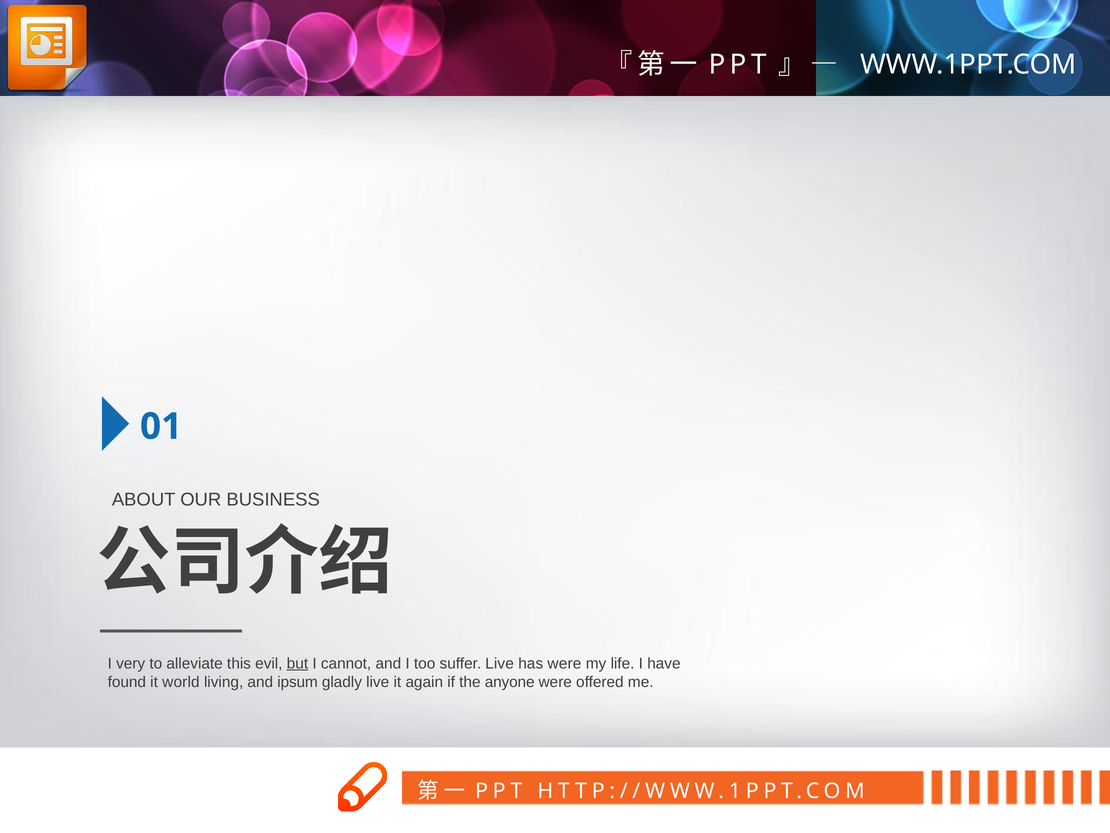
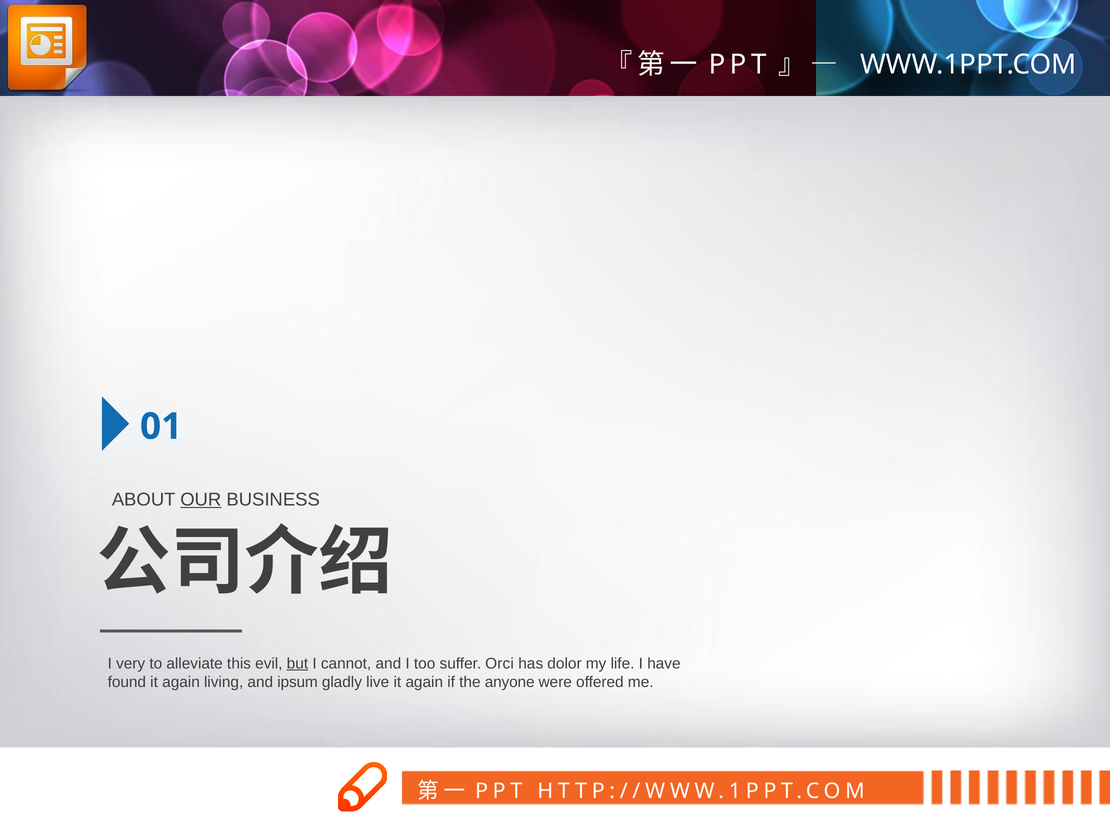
OUR underline: none -> present (201, 499)
suffer Live: Live -> Orci (500, 663)
has were: were -> dolor (565, 663)
found it world: world -> again (181, 682)
